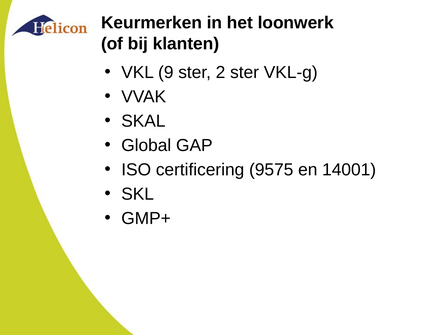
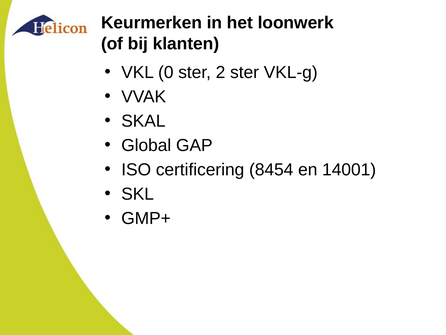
9: 9 -> 0 (166, 72)
9575: 9575 -> 8454 (271, 169)
